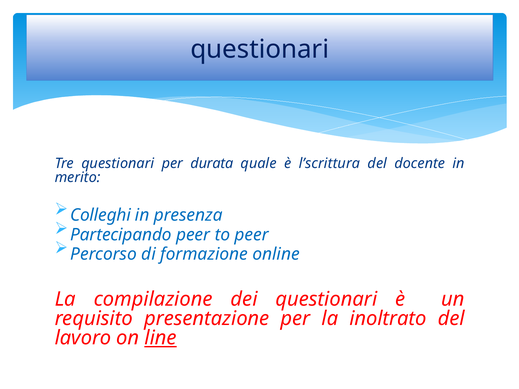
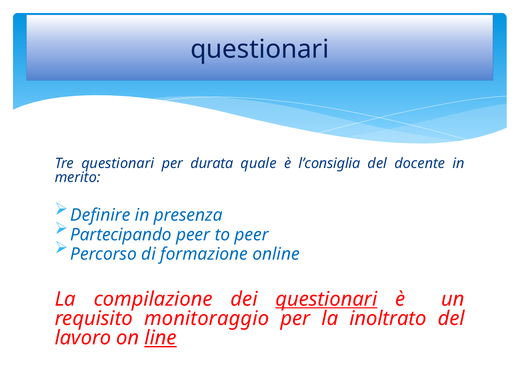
l’scrittura: l’scrittura -> l’consiglia (330, 164)
Colleghi: Colleghi -> Definire (100, 215)
questionari underline: none -> present (326, 299)
presentazione: presentazione -> monitoraggio (207, 319)
